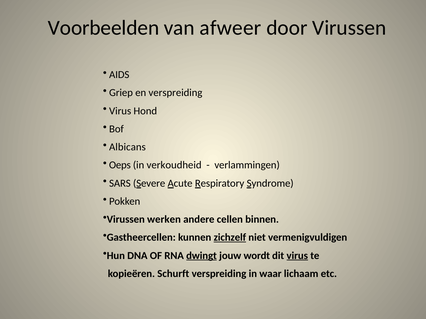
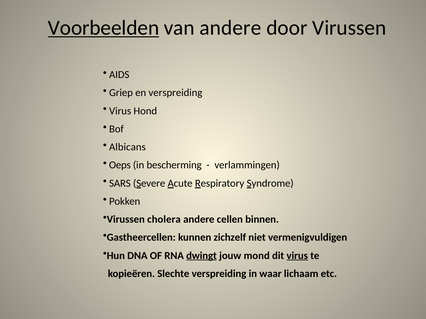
Voorbeelden underline: none -> present (104, 28)
van afweer: afweer -> andere (230, 28)
verkoudheid: verkoudheid -> bescherming (174, 165)
werken: werken -> cholera (164, 220)
zichzelf underline: present -> none (230, 238)
wordt: wordt -> mond (257, 256)
Schurft: Schurft -> Slechte (173, 274)
